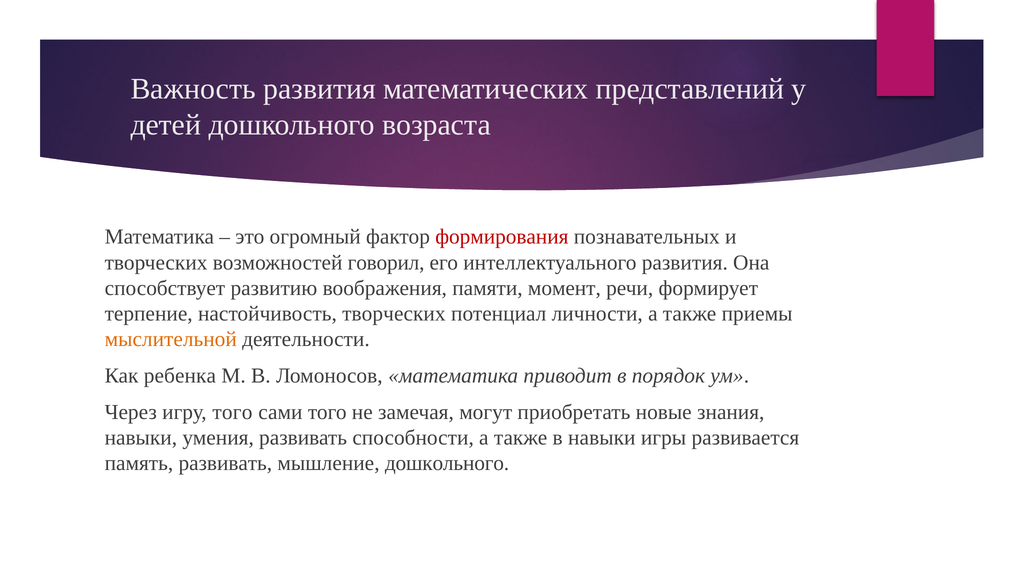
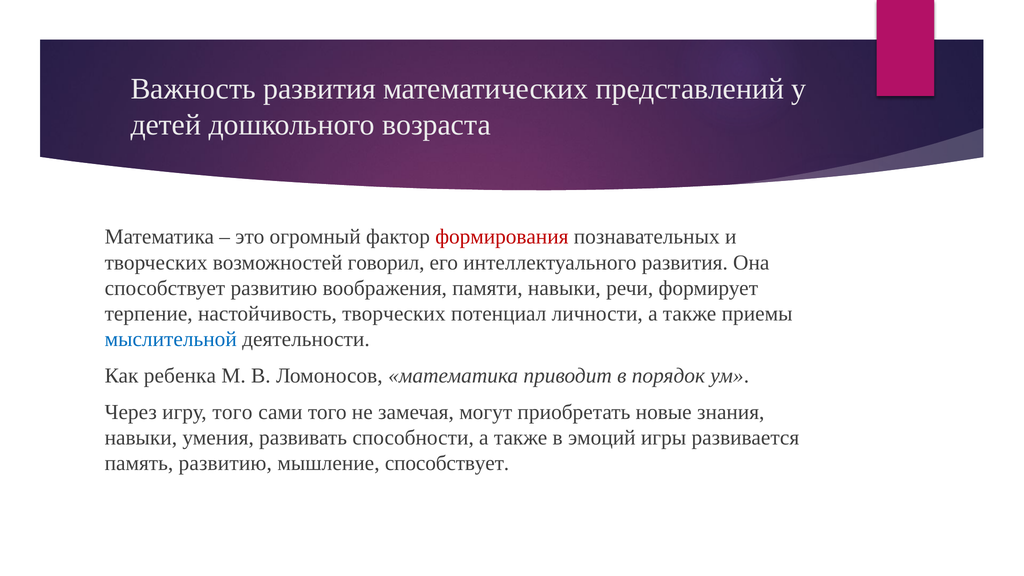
памяти момент: момент -> навыки (564, 288)
мыслительной colour: orange -> blue (171, 339)
в навыки: навыки -> эмоций (602, 438)
память развивать: развивать -> развитию (225, 463)
мышление дошкольного: дошкольного -> способствует (447, 463)
